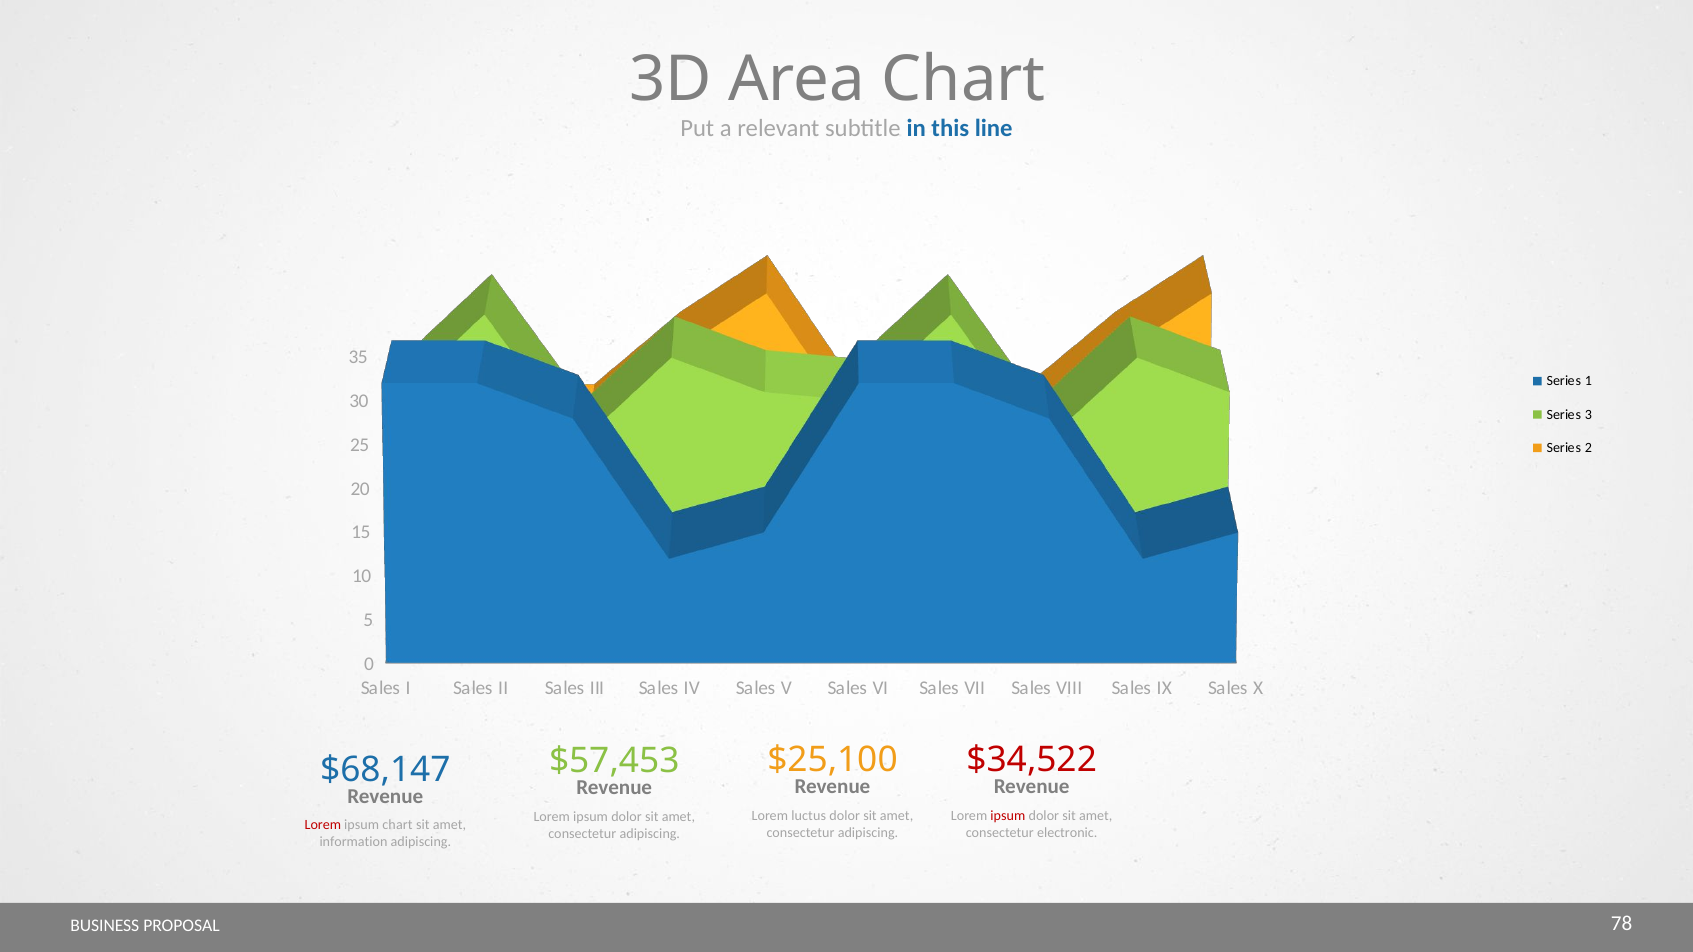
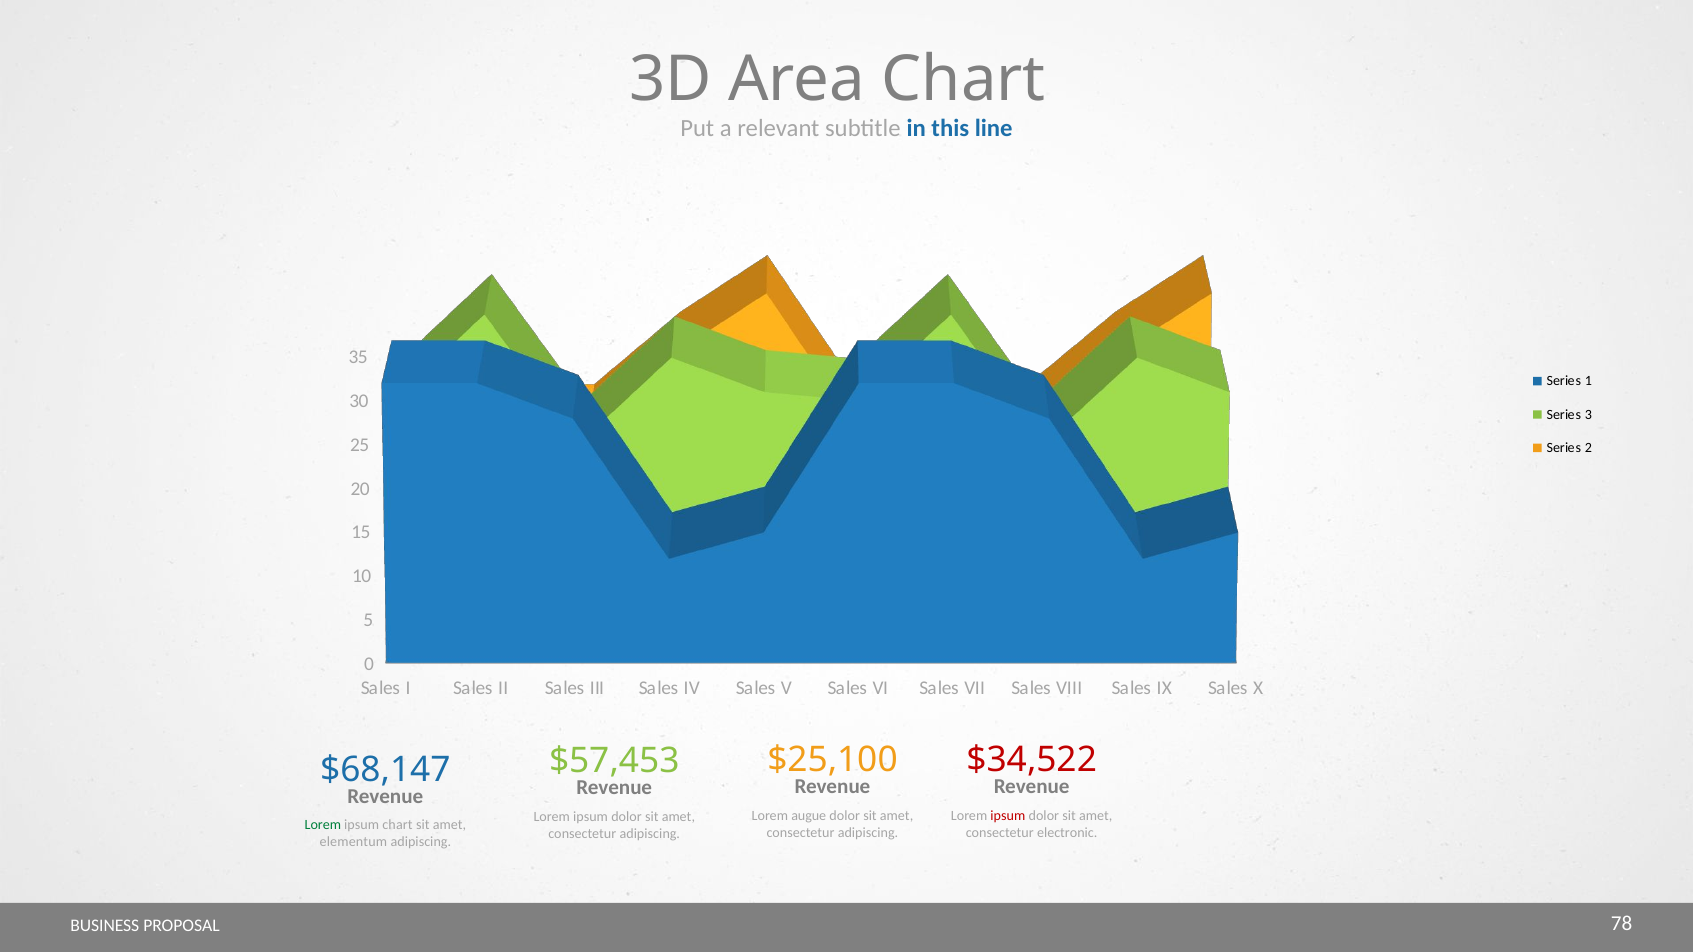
luctus: luctus -> augue (809, 816)
Lorem colour: red -> green (323, 825)
information: information -> elementum (353, 842)
